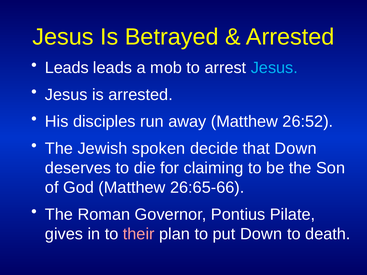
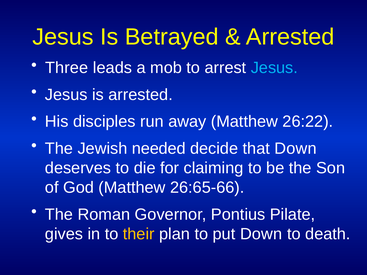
Leads: Leads -> Three (67, 68)
26:52: 26:52 -> 26:22 (308, 122)
spoken: spoken -> needed (159, 149)
their colour: pink -> yellow (139, 234)
